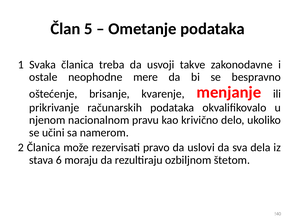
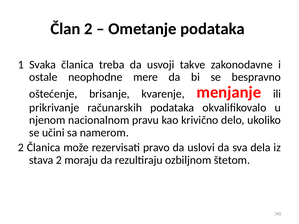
Član 5: 5 -> 2 (88, 29)
stava 6: 6 -> 2 (59, 160)
